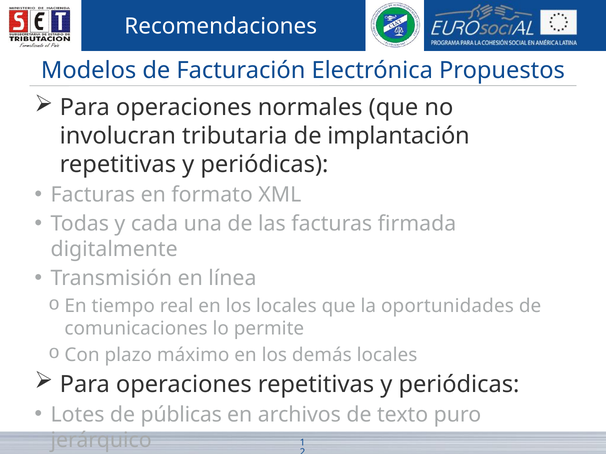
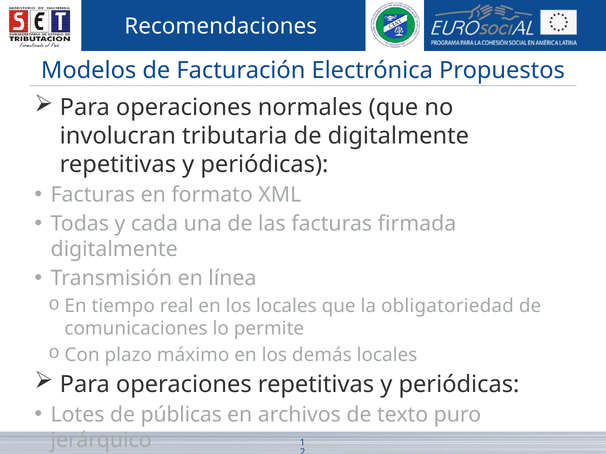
de implantación: implantación -> digitalmente (398, 136)
oportunidades: oportunidades -> obligatoriedad (447, 306)
